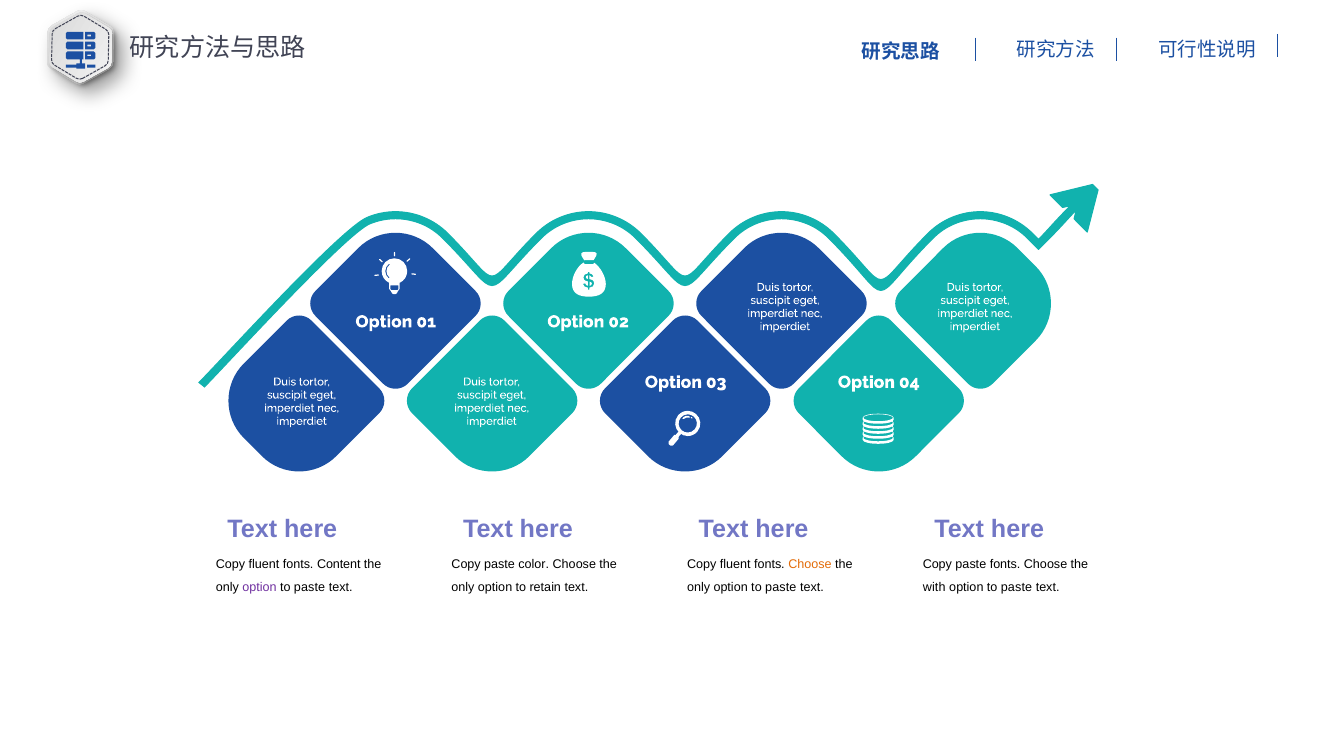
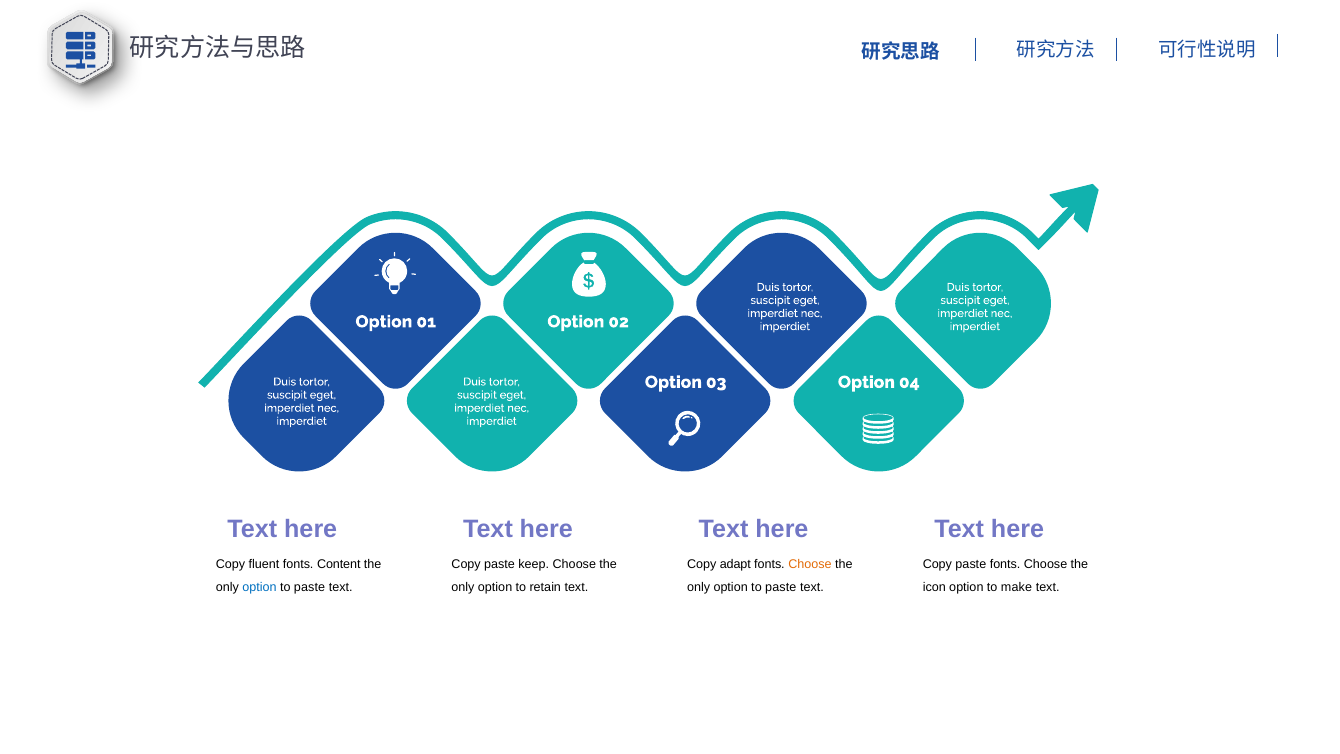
color: color -> keep (534, 564)
fluent: fluent -> adapt (735, 564)
option colour: purple -> blue (259, 587)
with: with -> icon (934, 587)
paste: paste -> make (1016, 587)
